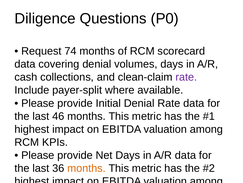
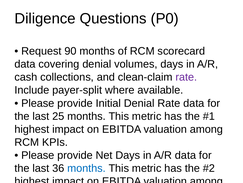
74: 74 -> 90 (71, 51)
46: 46 -> 25 (58, 116)
months colour: orange -> blue (87, 168)
